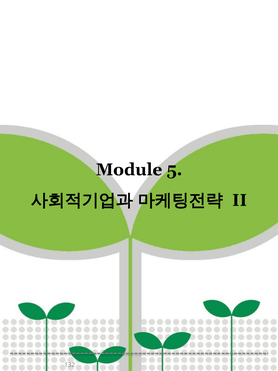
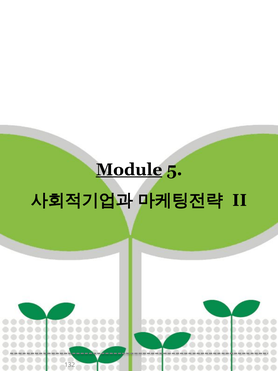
Module underline: none -> present (129, 169)
